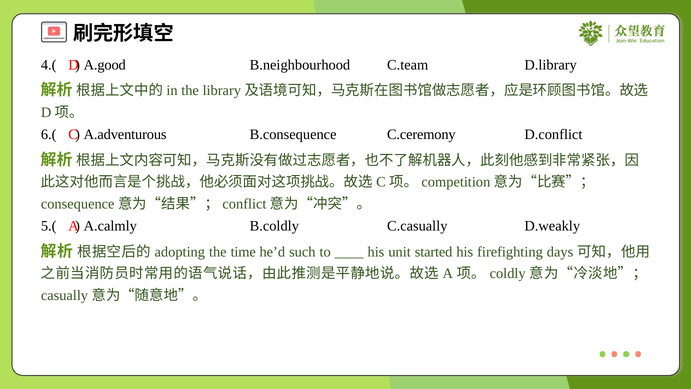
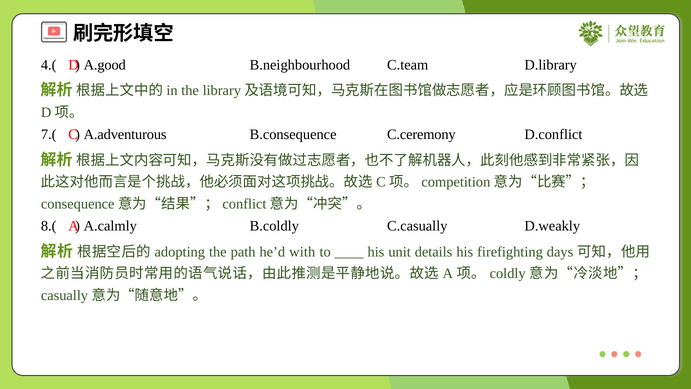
6.(: 6.( -> 7.( (49, 134)
5.(: 5.( -> 8.( (49, 226)
time: time -> path (243, 252)
such: such -> with (302, 252)
started: started -> details (434, 252)
